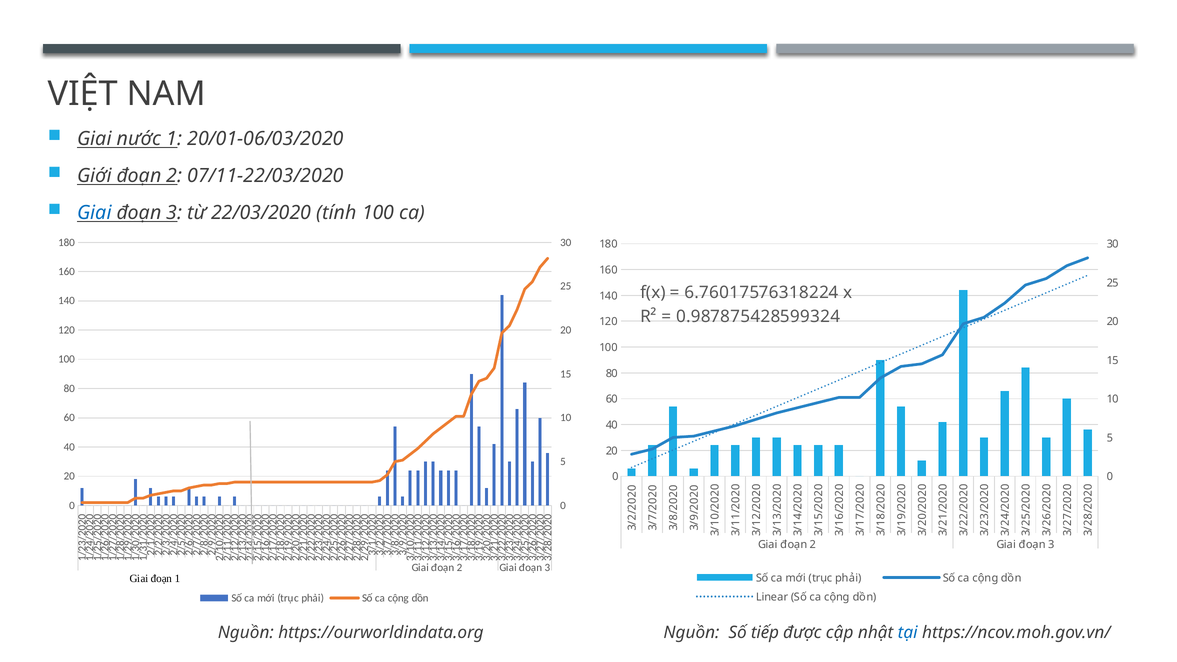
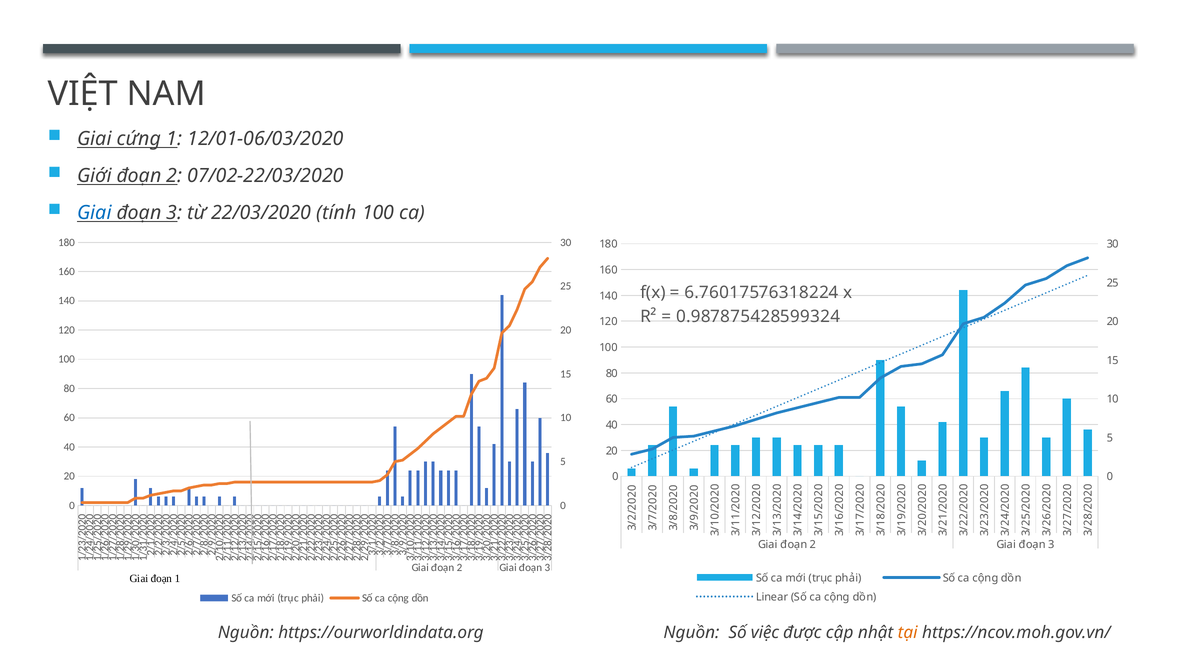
nước: nước -> cứng (139, 139)
20/01-06/03/2020: 20/01-06/03/2020 -> 12/01-06/03/2020 (265, 139)
07/11-22/03/2020: 07/11-22/03/2020 -> 07/02-22/03/2020 (265, 176)
tiếp: tiếp -> việc (765, 632)
tại colour: blue -> orange (908, 632)
